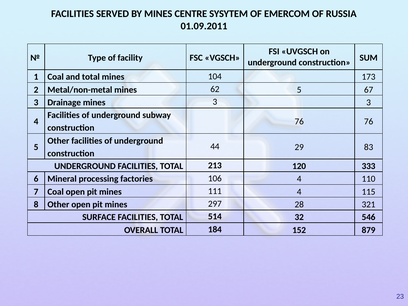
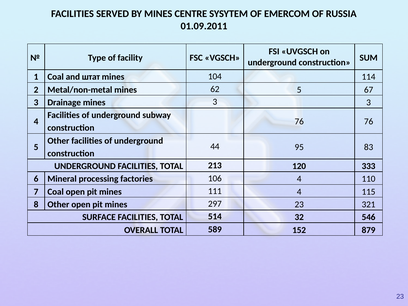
and total: total -> штат (91, 77)
173: 173 -> 114 (369, 77)
29: 29 -> 95 (299, 147)
297 28: 28 -> 23 (299, 205)
184: 184 -> 589 (215, 229)
